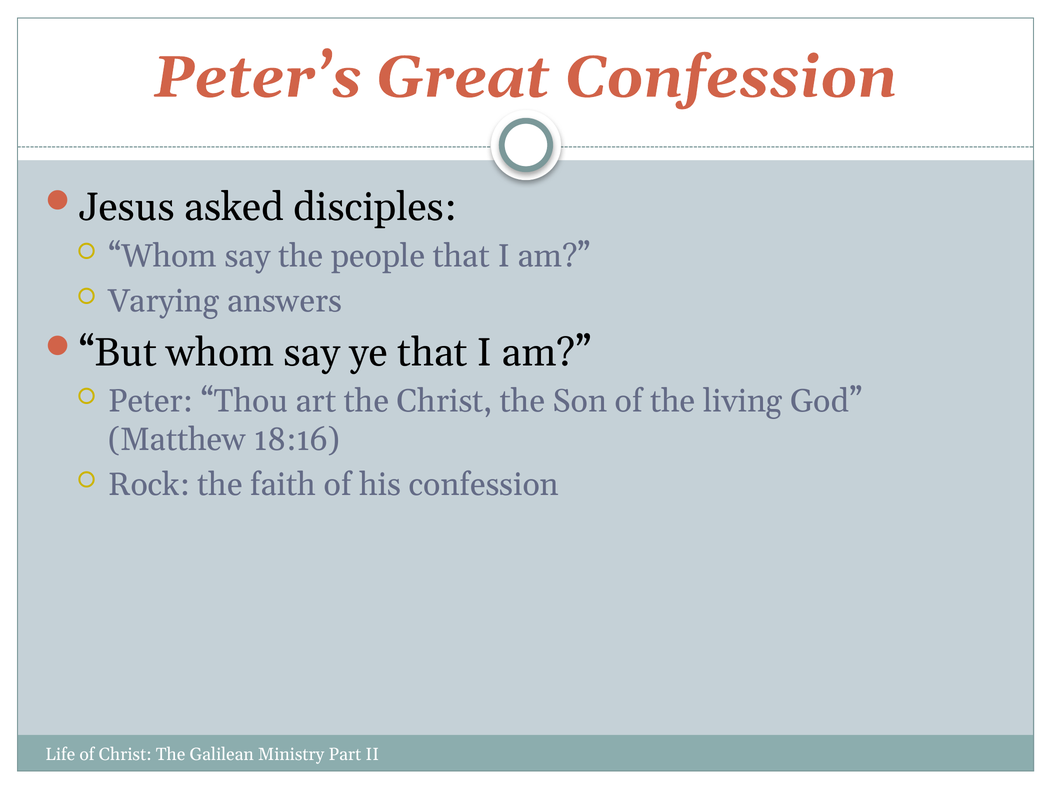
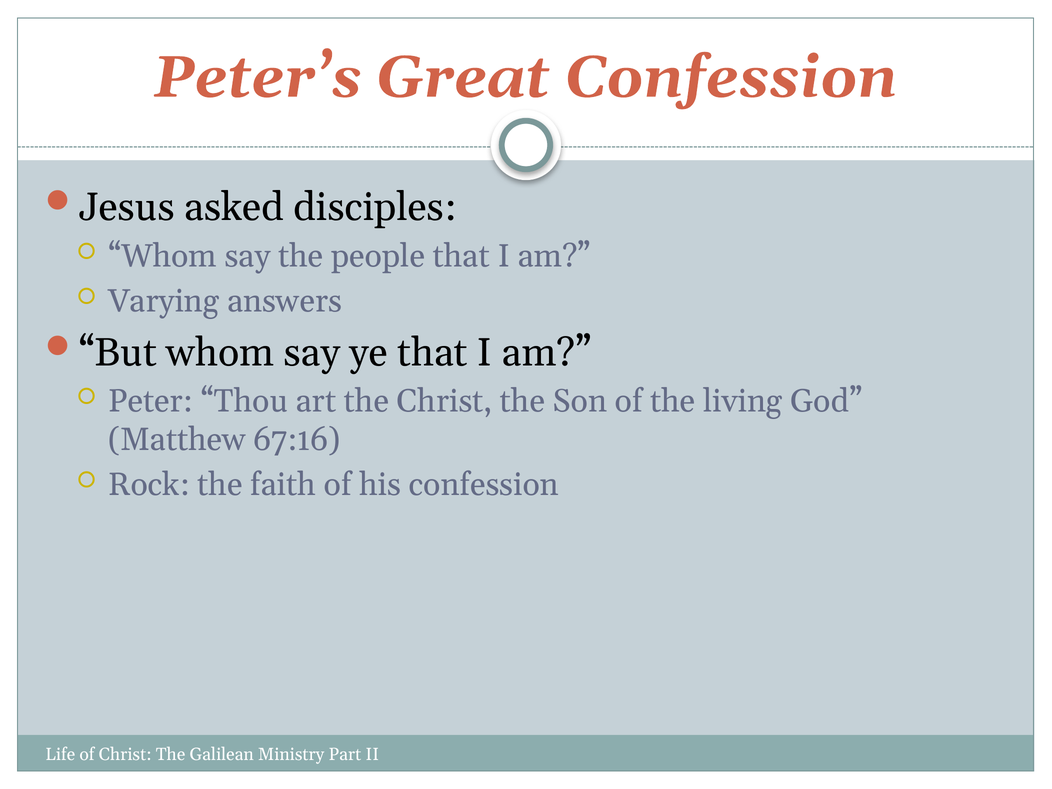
18:16: 18:16 -> 67:16 (297, 440)
